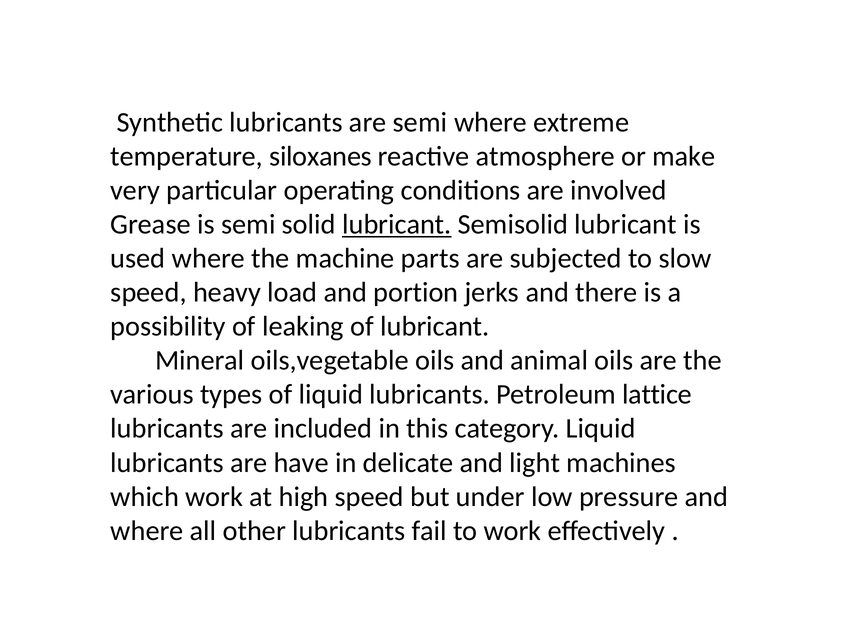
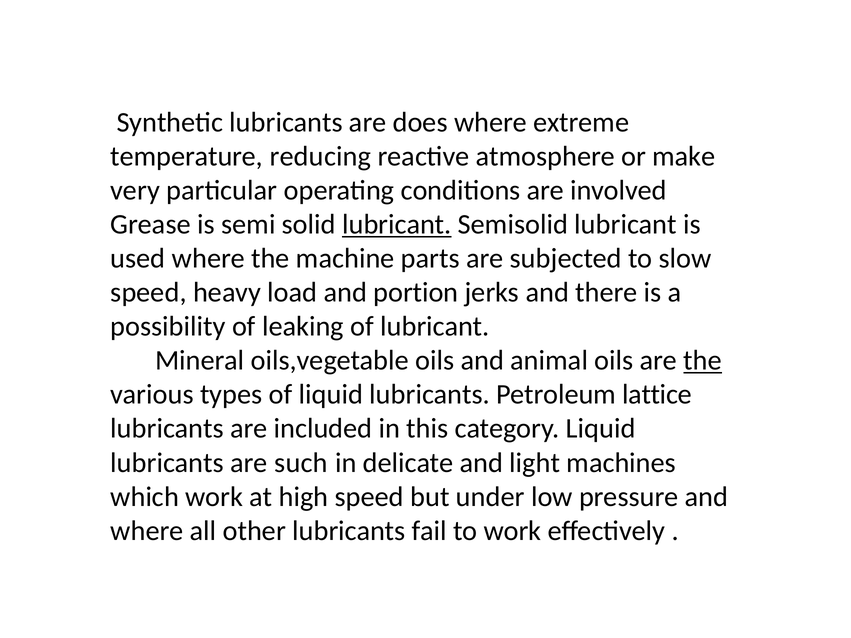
are semi: semi -> does (420, 122)
siloxanes: siloxanes -> reducing (320, 156)
the underline: none -> present (703, 361)
have: have -> such (301, 463)
